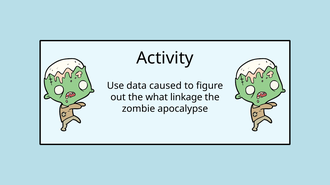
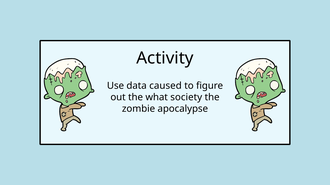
linkage: linkage -> society (186, 98)
